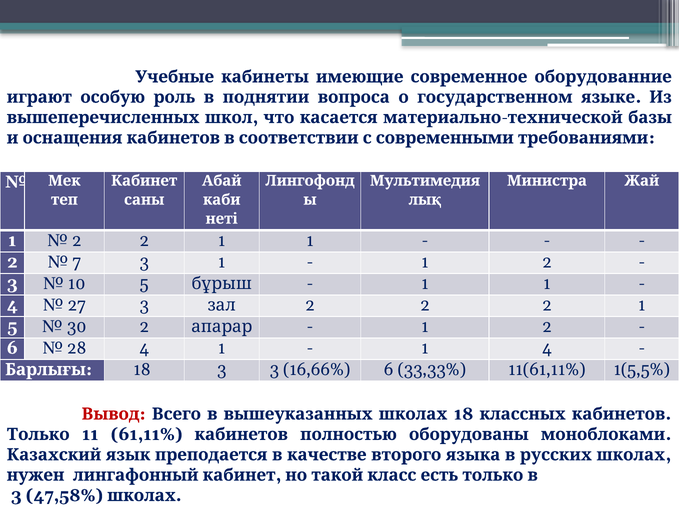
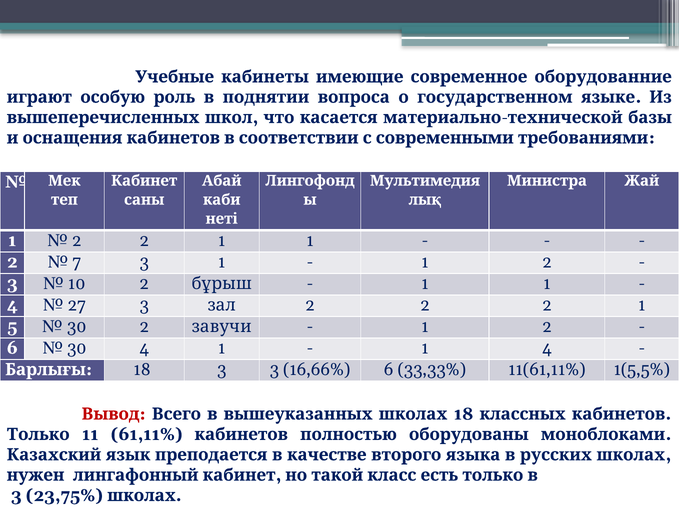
10 5: 5 -> 2 (144, 284)
апарар: апарар -> завучи (222, 327)
28: 28 -> 30 (77, 348)
47,58%: 47,58% -> 23,75% (64, 496)
